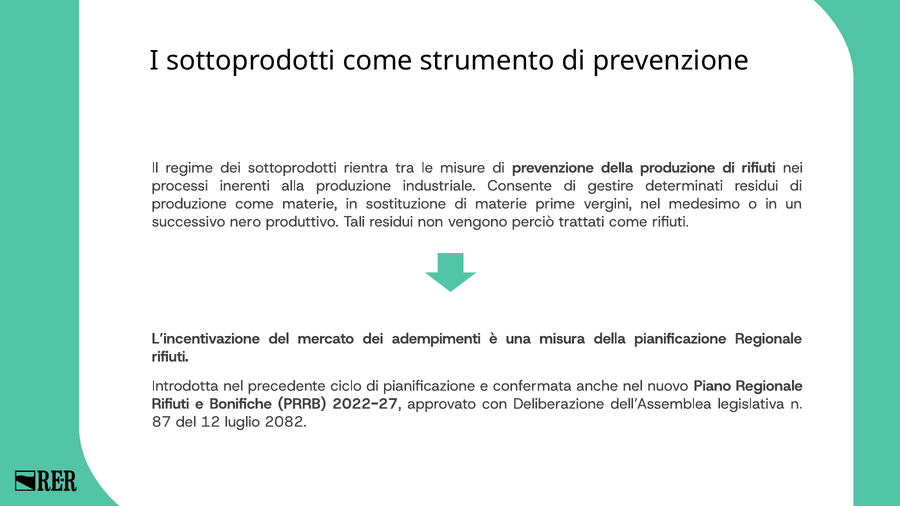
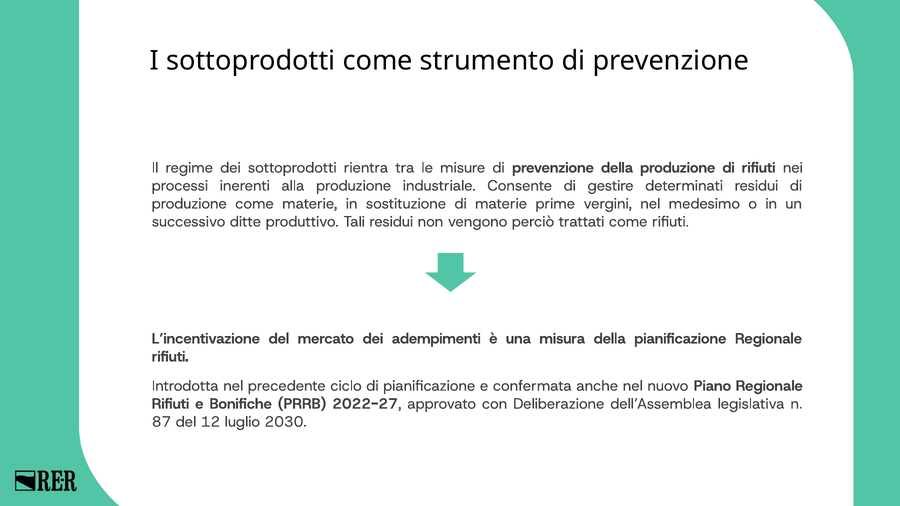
nero: nero -> ditte (245, 222)
2082: 2082 -> 2030 (286, 422)
